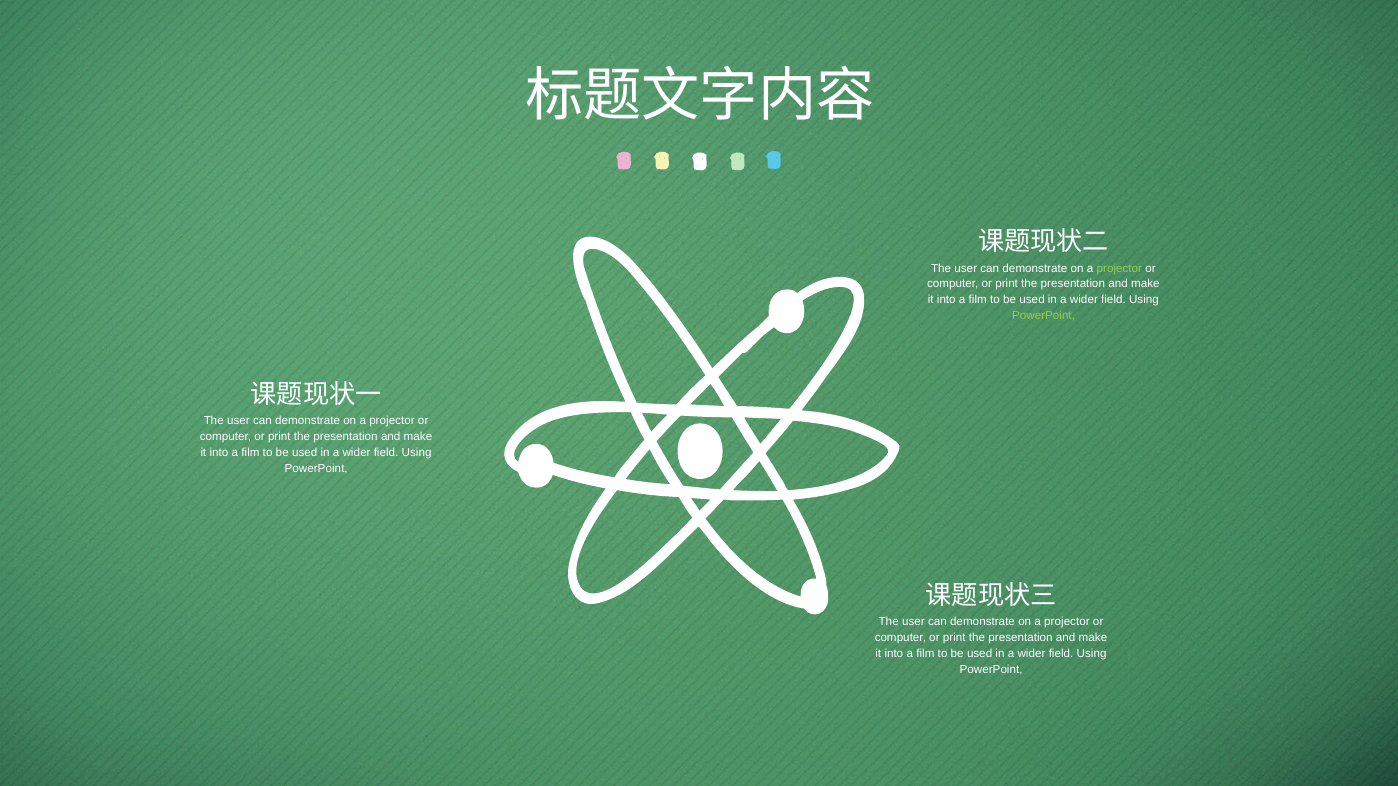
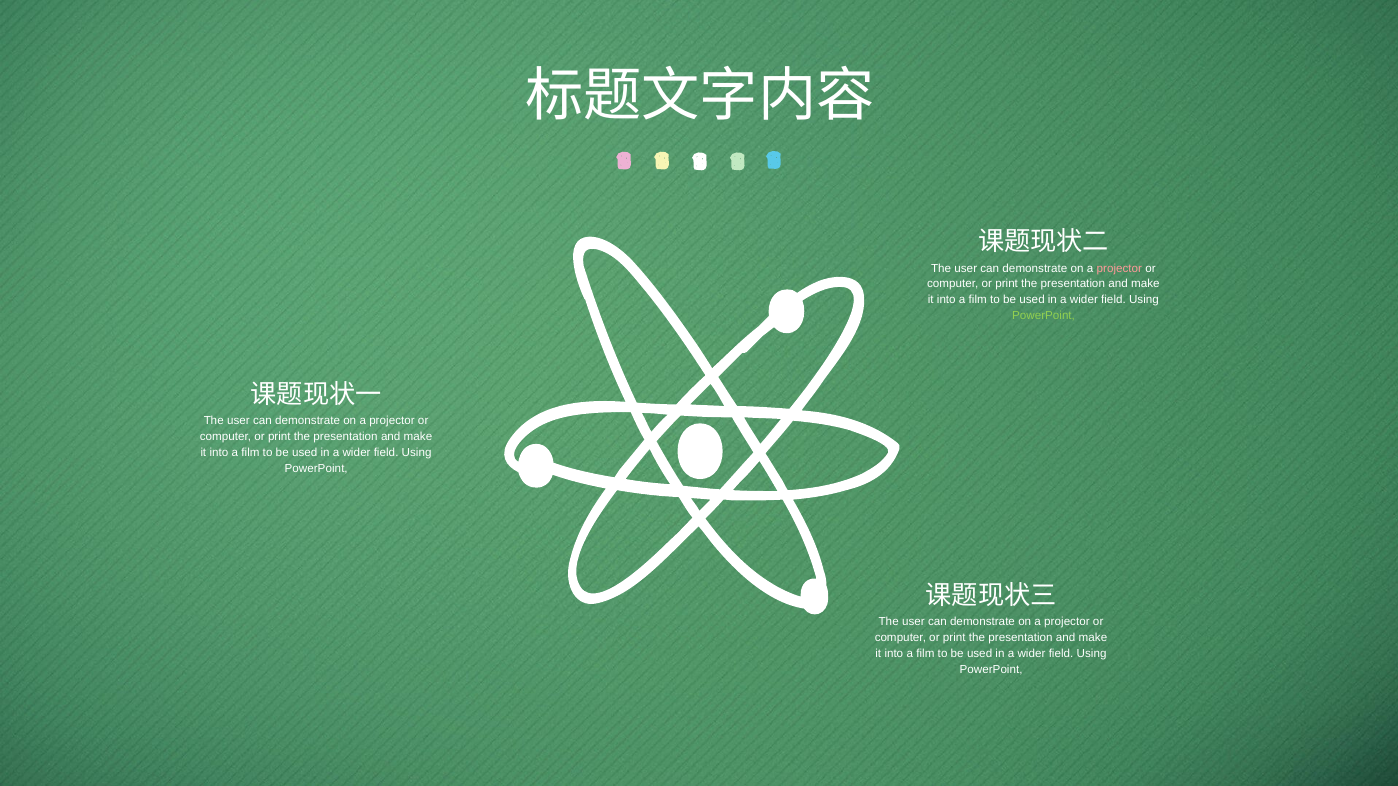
projector colour: light green -> pink (1119, 268)
